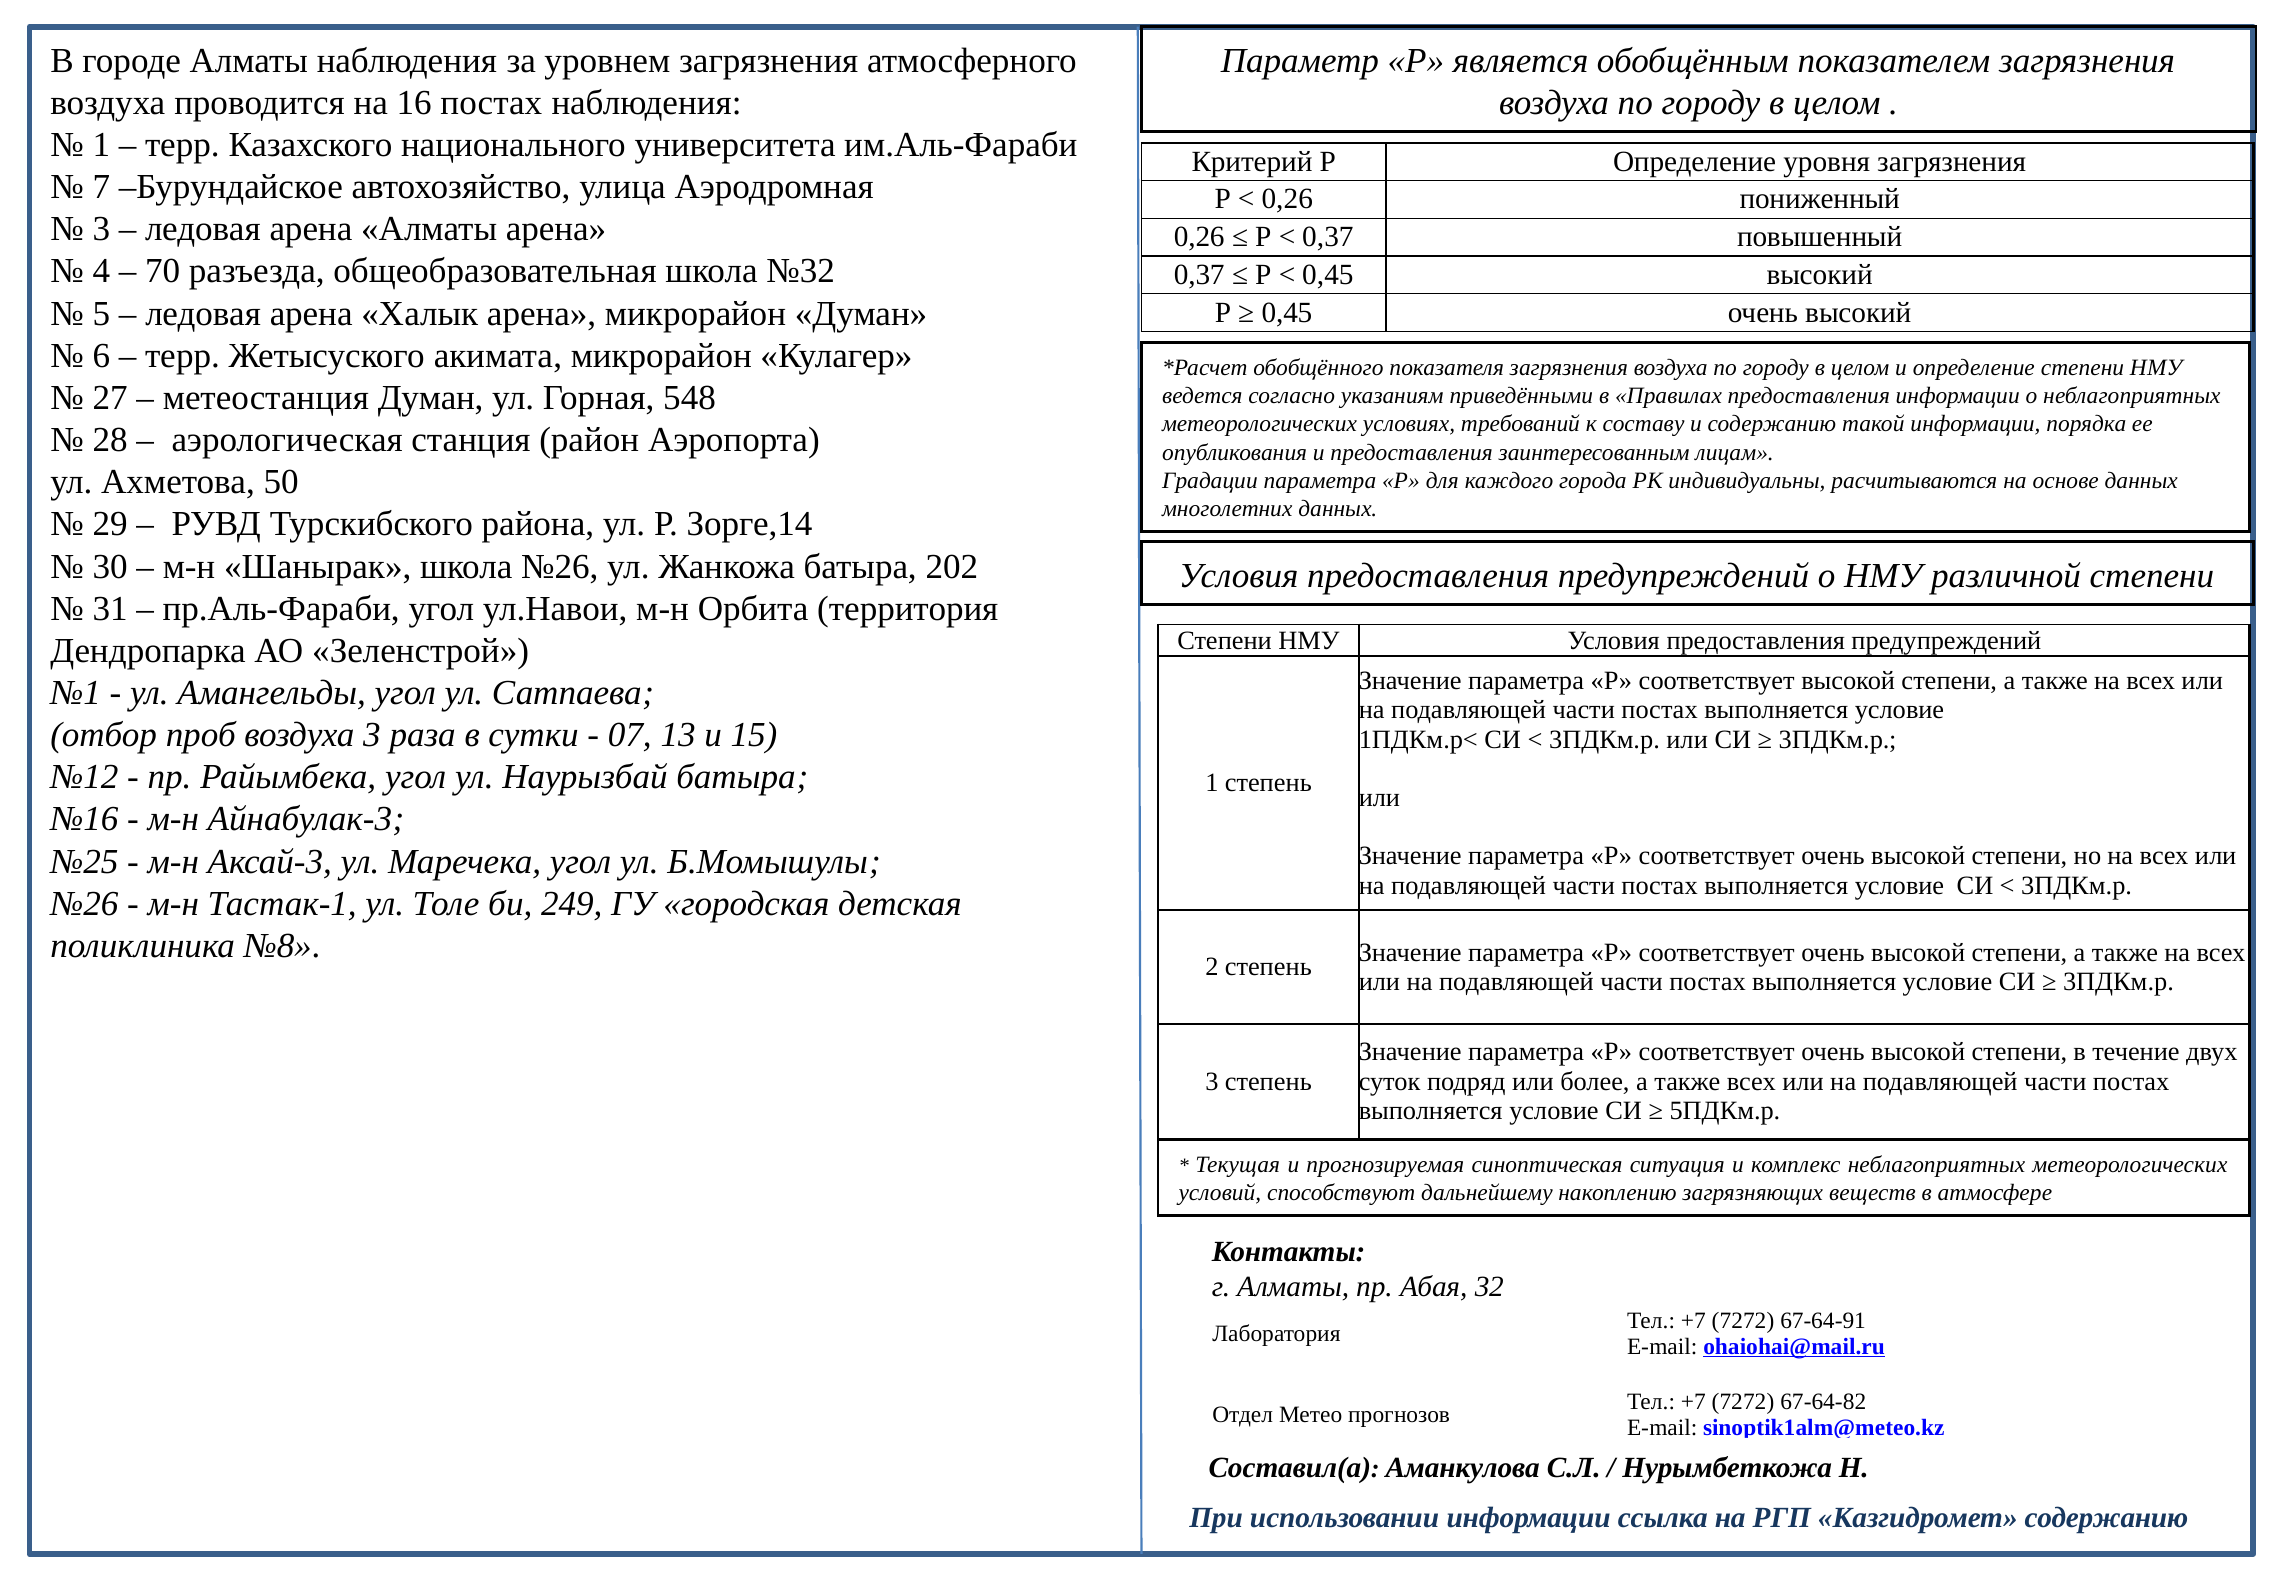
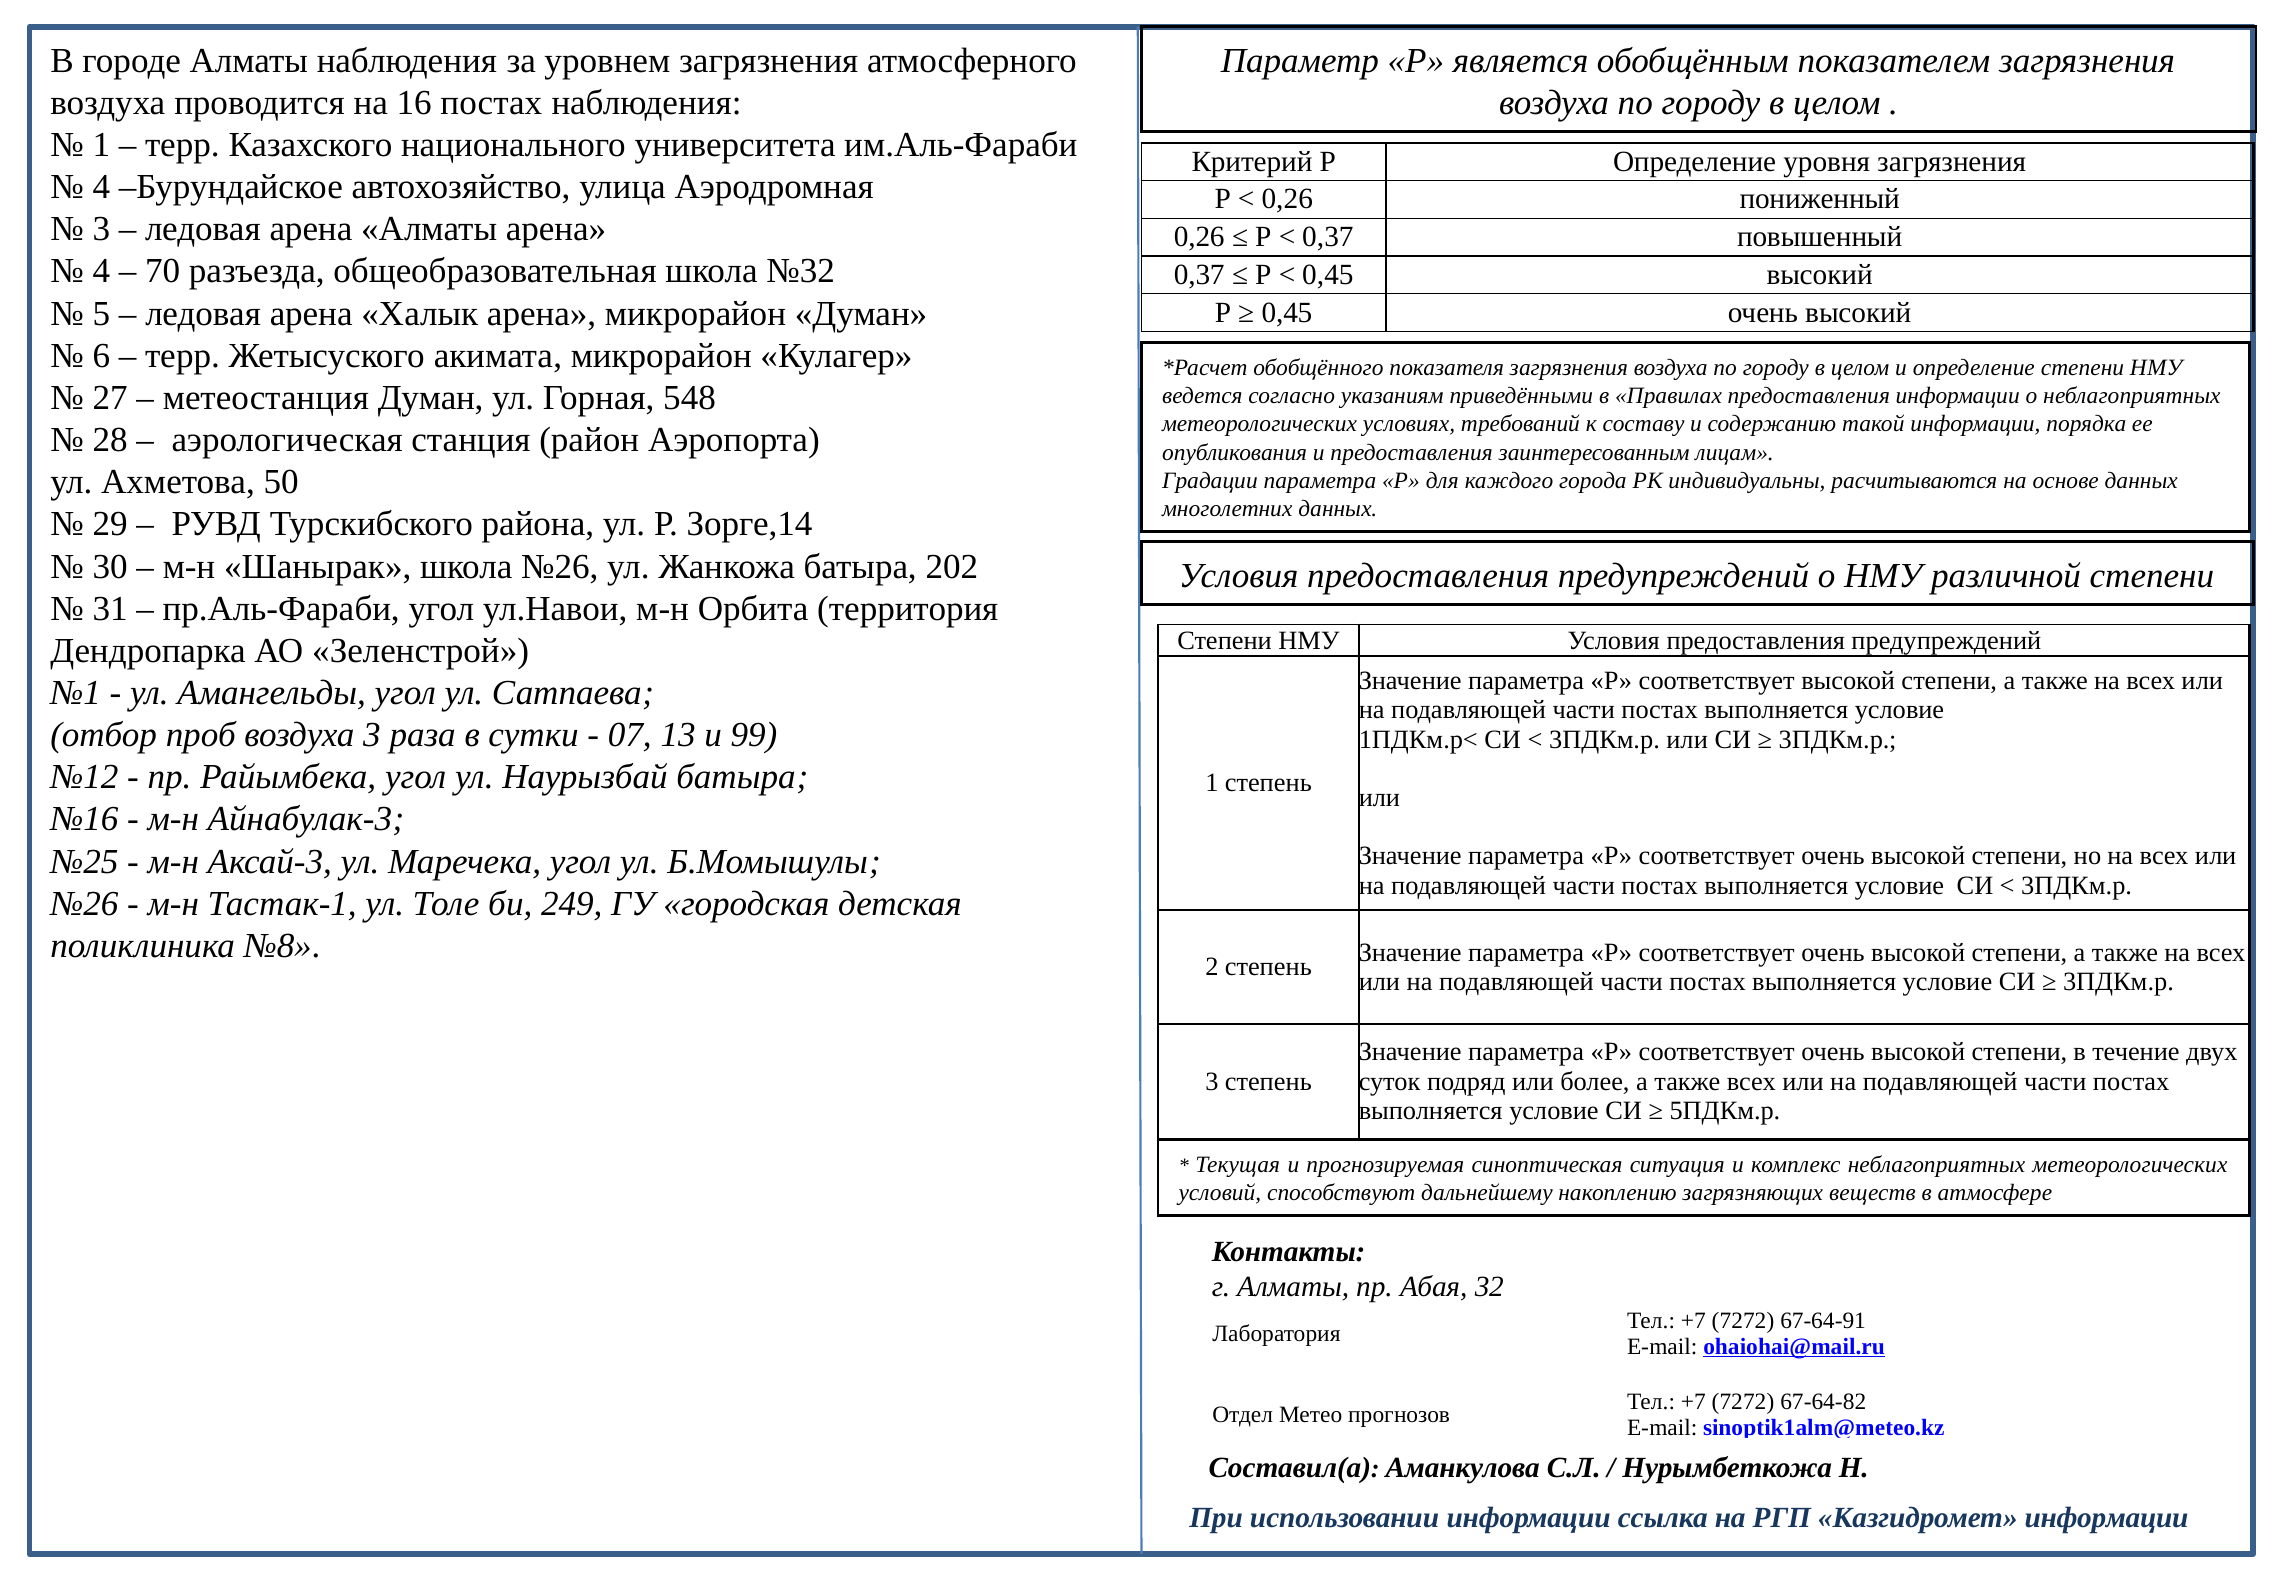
7: 7 -> 4 (101, 187)
15: 15 -> 99 (754, 735)
Казгидромет содержанию: содержанию -> информации (2106, 1517)
